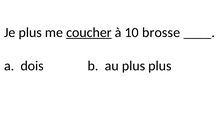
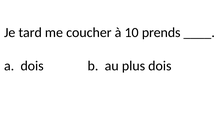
Je plus: plus -> tard (30, 33)
coucher underline: present -> none (89, 33)
brosse: brosse -> prends (161, 33)
plus plus: plus -> dois (160, 66)
